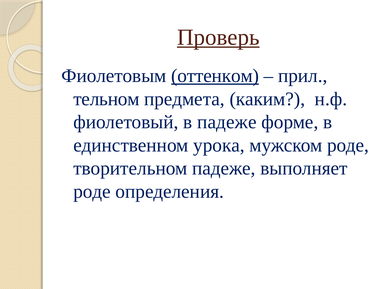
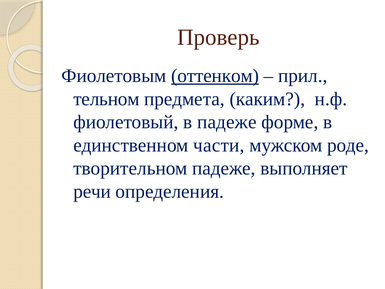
Проверь underline: present -> none (218, 37)
урока: урока -> части (219, 145)
роде: роде -> речи (92, 191)
